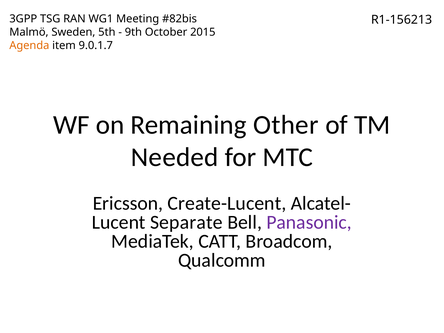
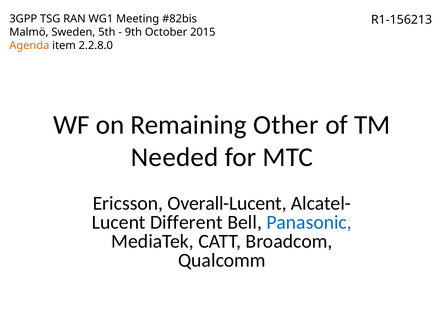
9.0.1.7: 9.0.1.7 -> 2.2.8.0 (96, 45)
Create-Lucent: Create-Lucent -> Overall-Lucent (227, 203)
Separate: Separate -> Different (186, 222)
Panasonic colour: purple -> blue (309, 222)
